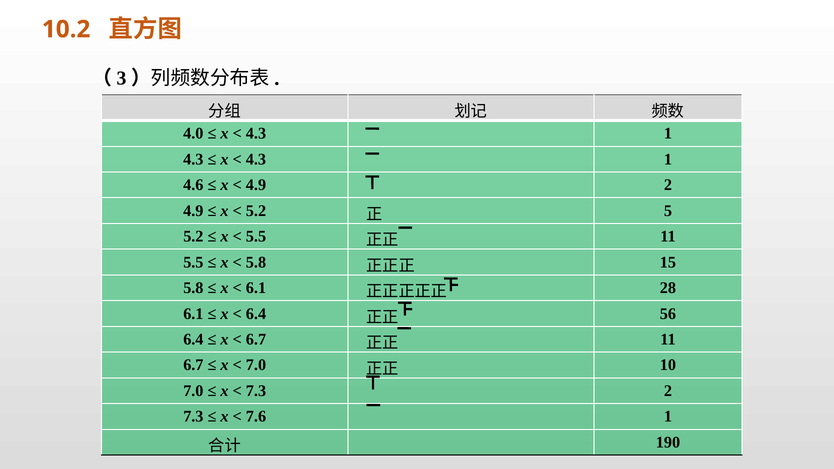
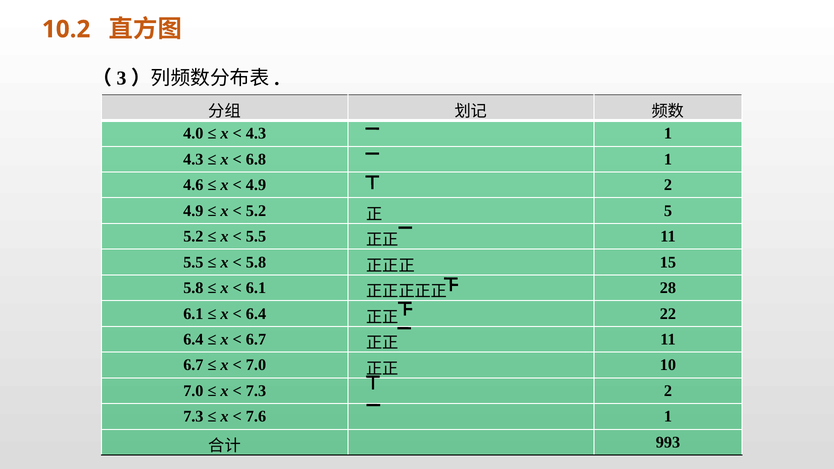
4.3: 4.3 -> 6.8 (256, 159)
56: 56 -> 22 (668, 314)
190: 190 -> 993 (668, 442)
